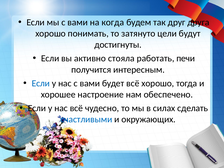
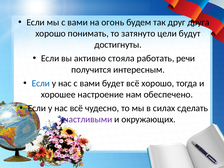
когда: когда -> огонь (113, 22)
печи: печи -> речи (186, 58)
счастливыми colour: blue -> purple (86, 119)
